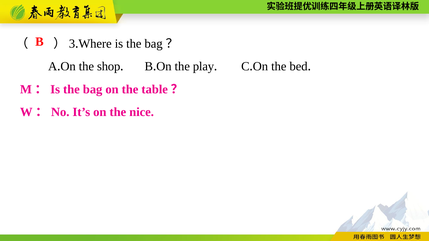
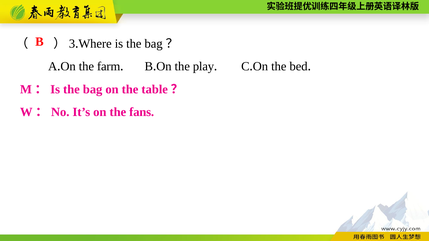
shop: shop -> farm (109, 66)
nice: nice -> fans (142, 112)
